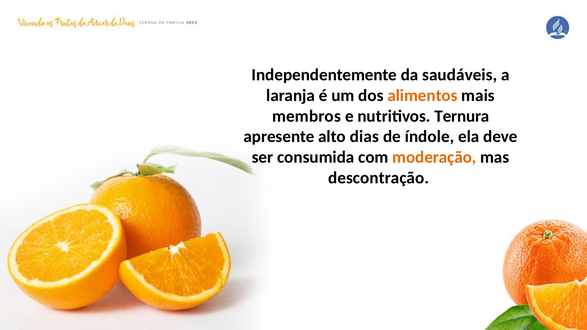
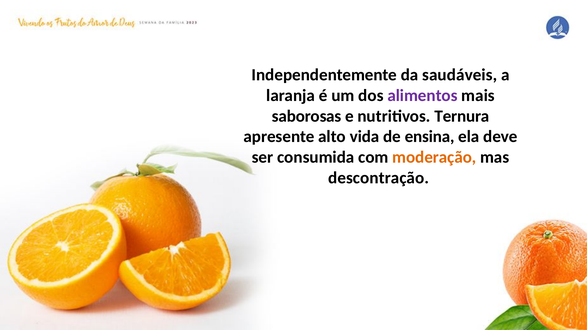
alimentos colour: orange -> purple (422, 96)
membros: membros -> saborosas (307, 116)
dias: dias -> vida (365, 137)
índole: índole -> ensina (430, 137)
